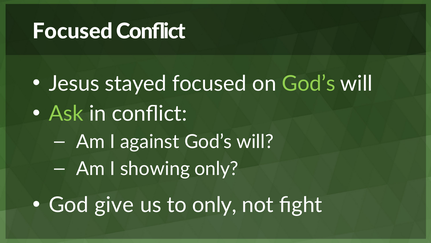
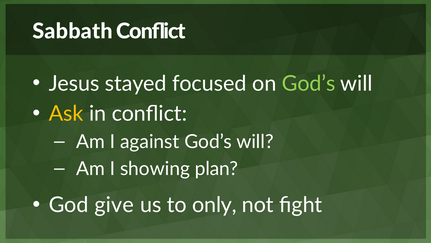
Focused: Focused -> Sabbath (73, 31)
Ask colour: light green -> yellow (66, 114)
showing only: only -> plan (217, 168)
